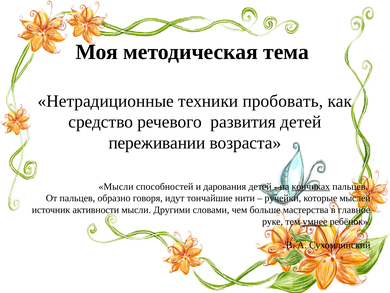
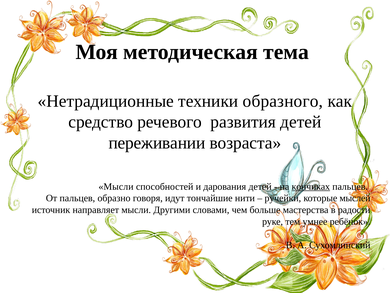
пробовать: пробовать -> образного (283, 101)
активности: активности -> направляет (96, 210)
главное: главное -> радости (354, 210)
умнее underline: present -> none (315, 221)
